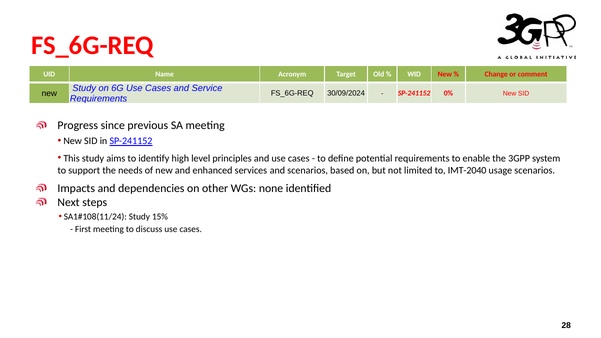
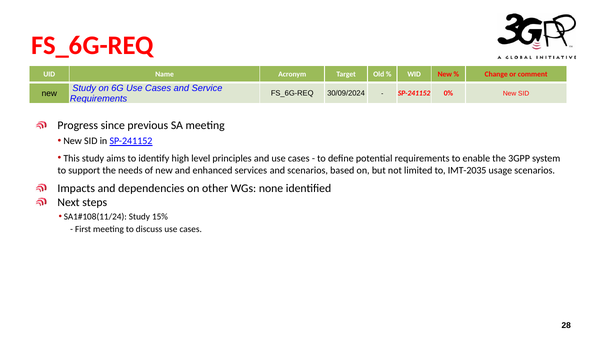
IMT-2040: IMT-2040 -> IMT-2035 (467, 170)
